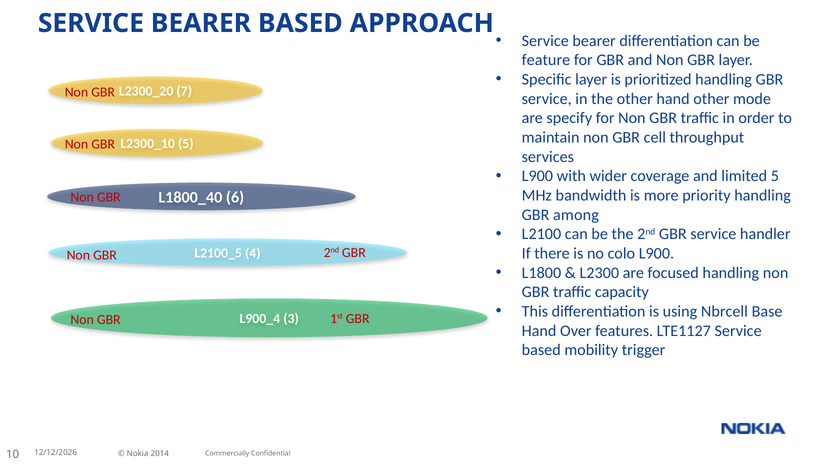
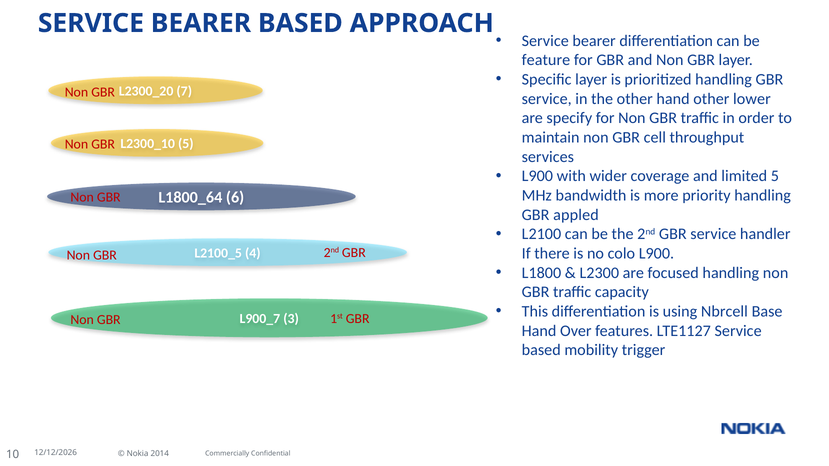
mode: mode -> lower (752, 99)
L1800_40: L1800_40 -> L1800_64 (190, 198)
among: among -> appled (576, 215)
L900_4: L900_4 -> L900_7 (260, 319)
